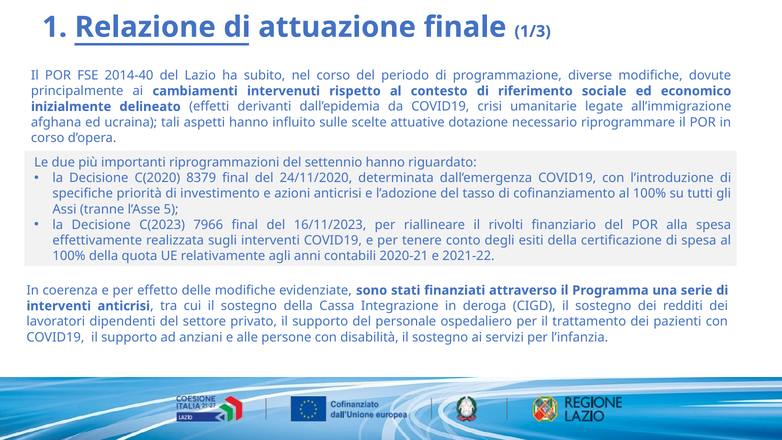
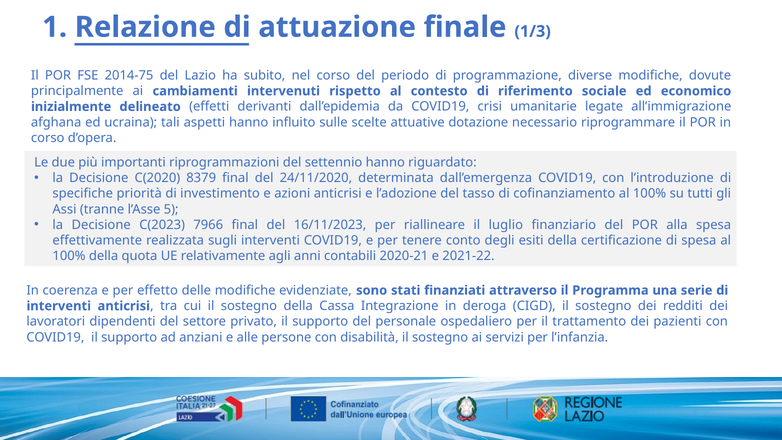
2014-40: 2014-40 -> 2014-75 (129, 75)
rivolti: rivolti -> luglio (506, 225)
